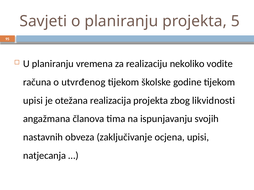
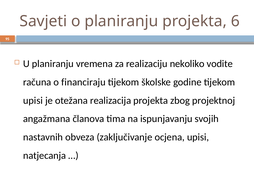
5: 5 -> 6 (235, 21)
utvrđenog: utvrđenog -> financiraju (83, 82)
likvidnosti: likvidnosti -> projektnoj (214, 101)
